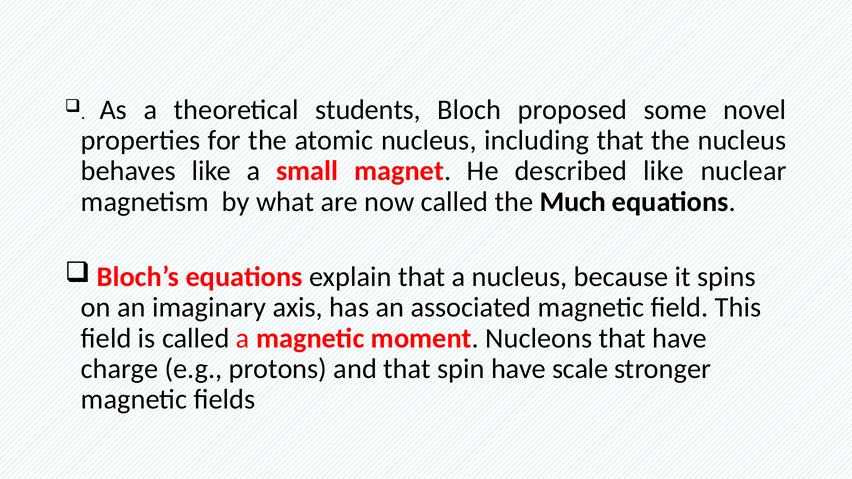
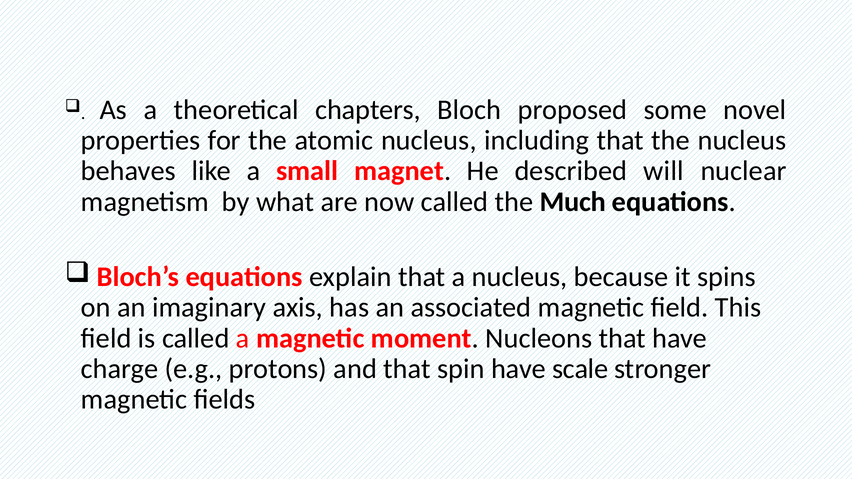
students: students -> chapters (368, 110)
described like: like -> will (664, 171)
